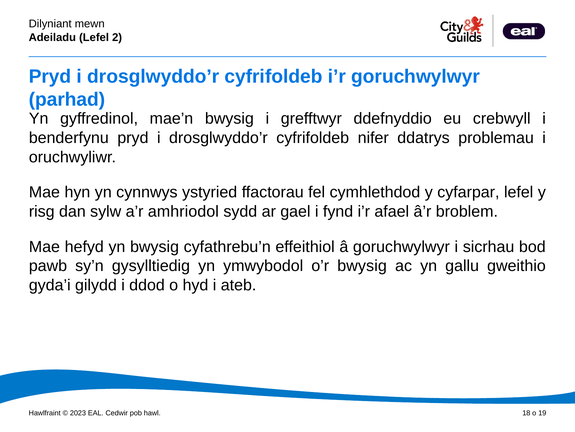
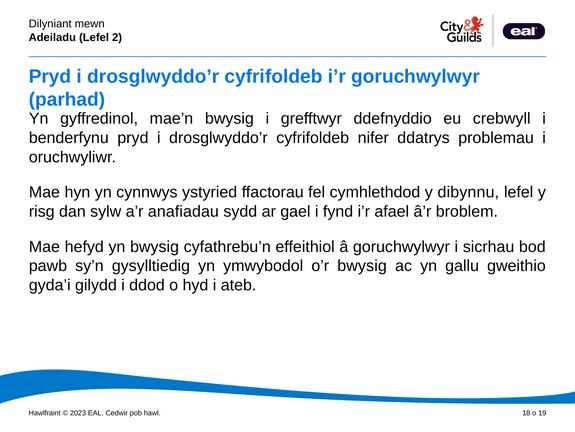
cyfarpar: cyfarpar -> dibynnu (468, 192)
amhriodol: amhriodol -> anafiadau (183, 211)
